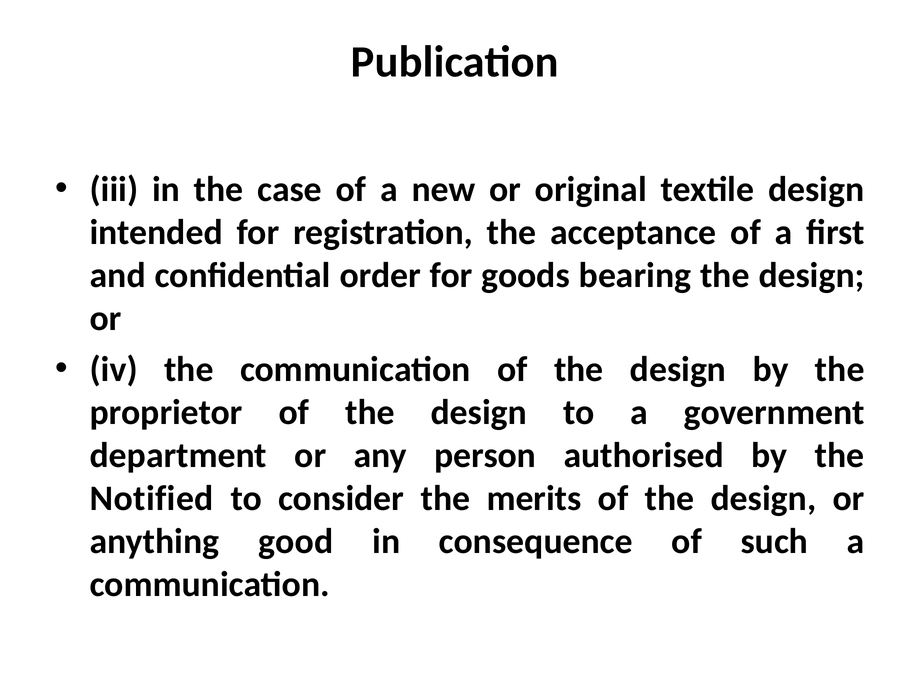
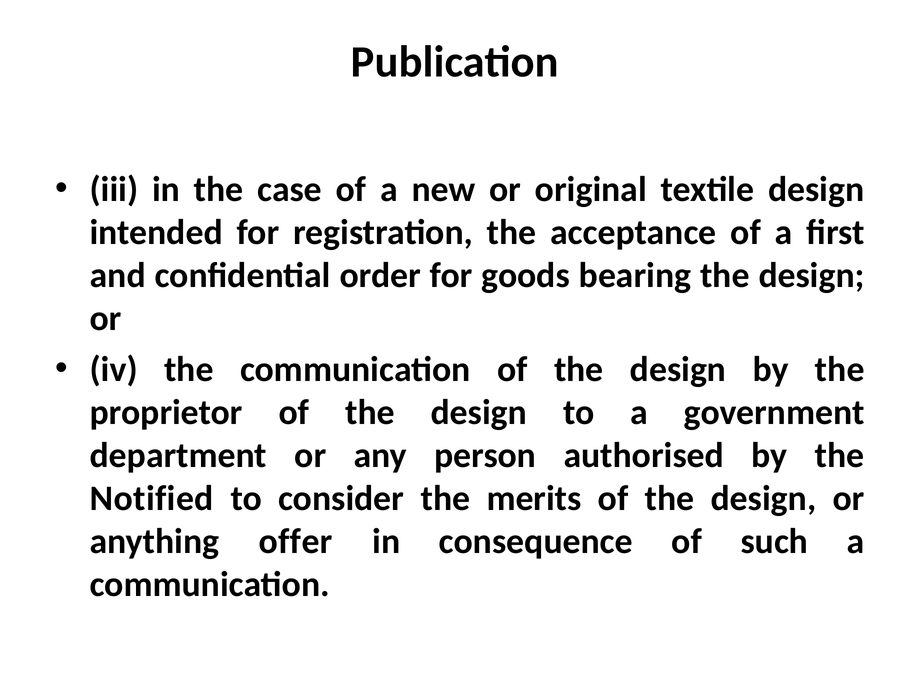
good: good -> offer (296, 541)
